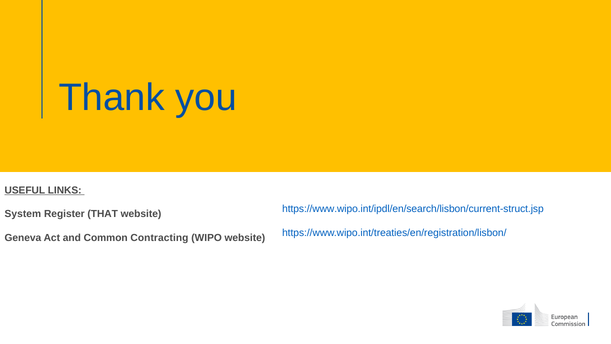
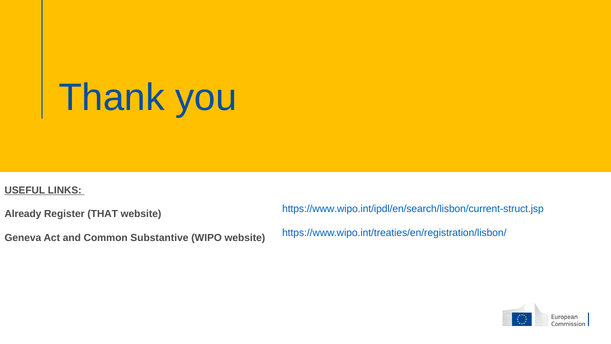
System: System -> Already (23, 214)
Contracting: Contracting -> Substantive (159, 238)
